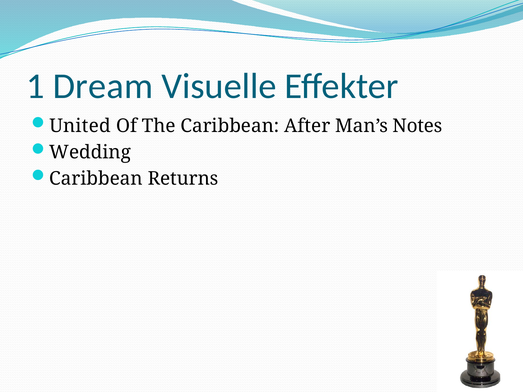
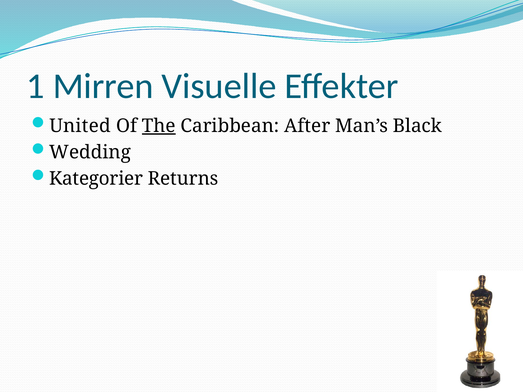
Dream: Dream -> Mirren (103, 86)
The underline: none -> present (159, 126)
Notes: Notes -> Black (417, 126)
Caribbean: Caribbean -> Kategorier (96, 179)
